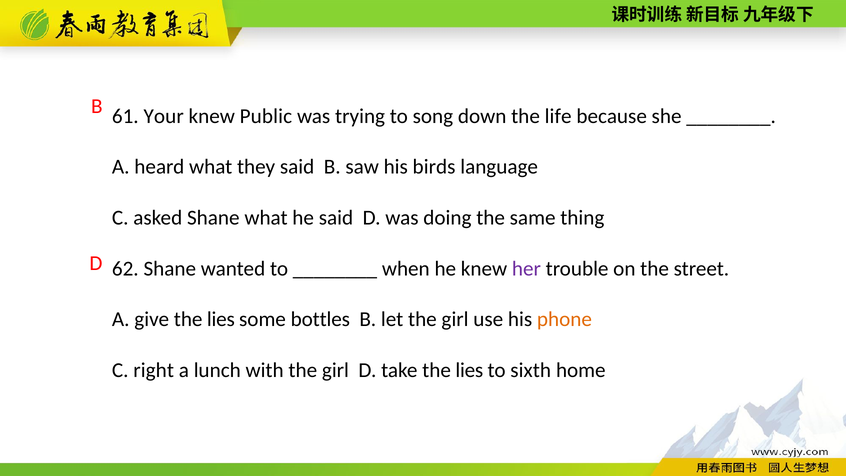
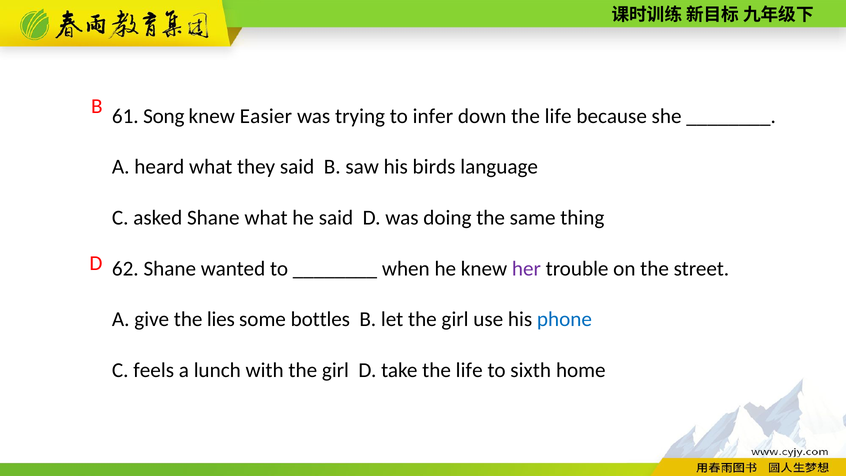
Your: Your -> Song (164, 116)
Public: Public -> Easier (266, 116)
song: song -> infer (433, 116)
phone colour: orange -> blue (564, 319)
right: right -> feels (154, 370)
take the lies: lies -> life (469, 370)
